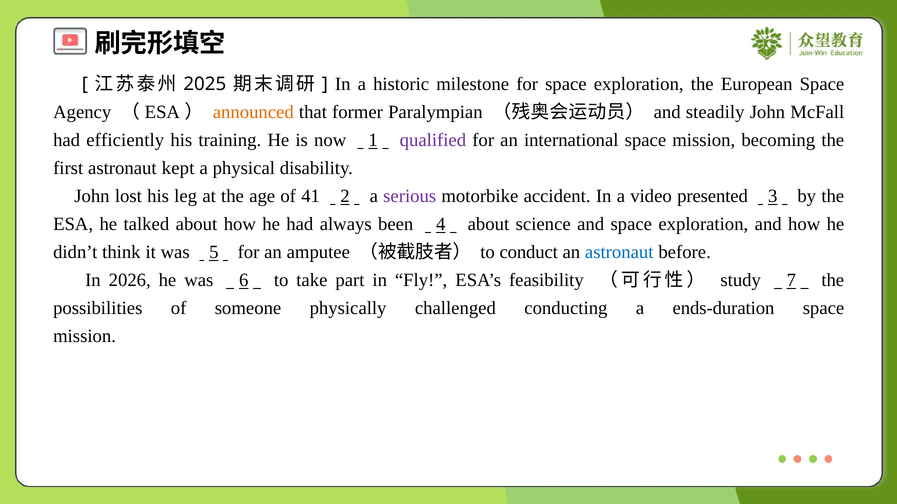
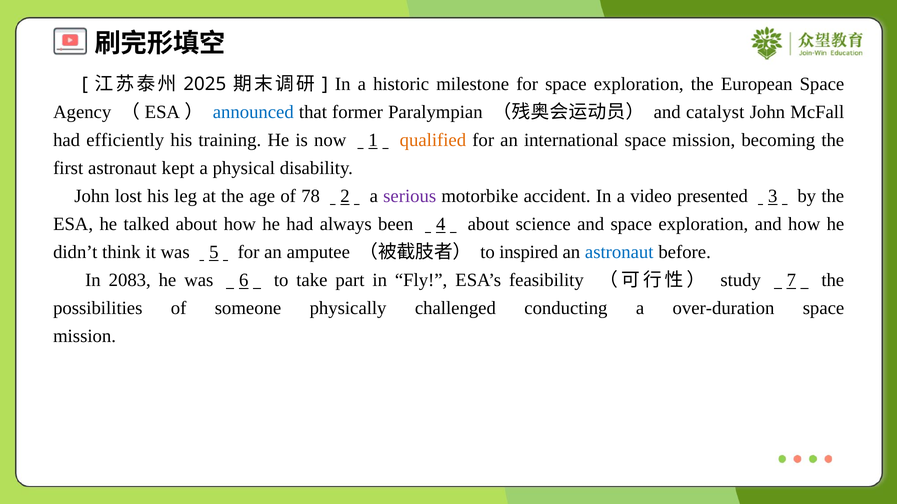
announced colour: orange -> blue (253, 112)
steadily: steadily -> catalyst (715, 112)
qualified colour: purple -> orange (433, 140)
41: 41 -> 78 (311, 196)
conduct: conduct -> inspired (529, 252)
2026: 2026 -> 2083 (130, 280)
ends-duration: ends-duration -> over-duration (723, 308)
